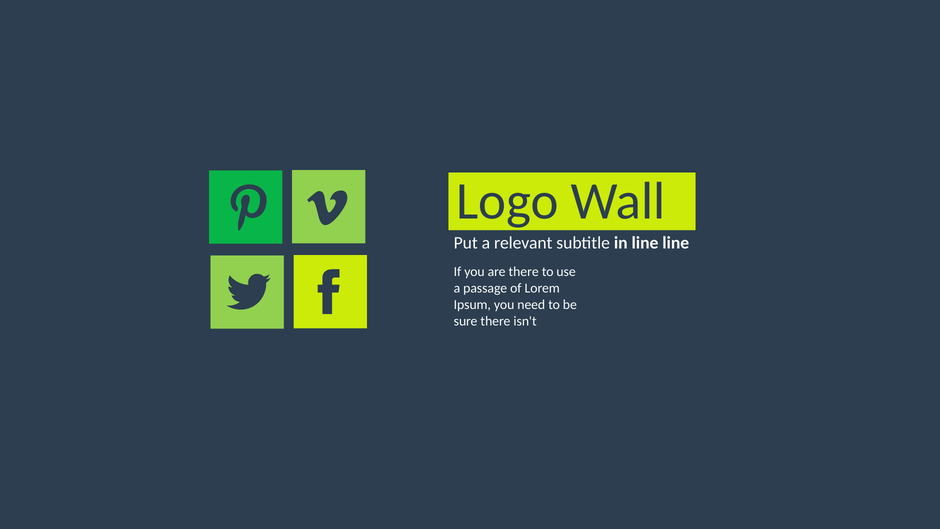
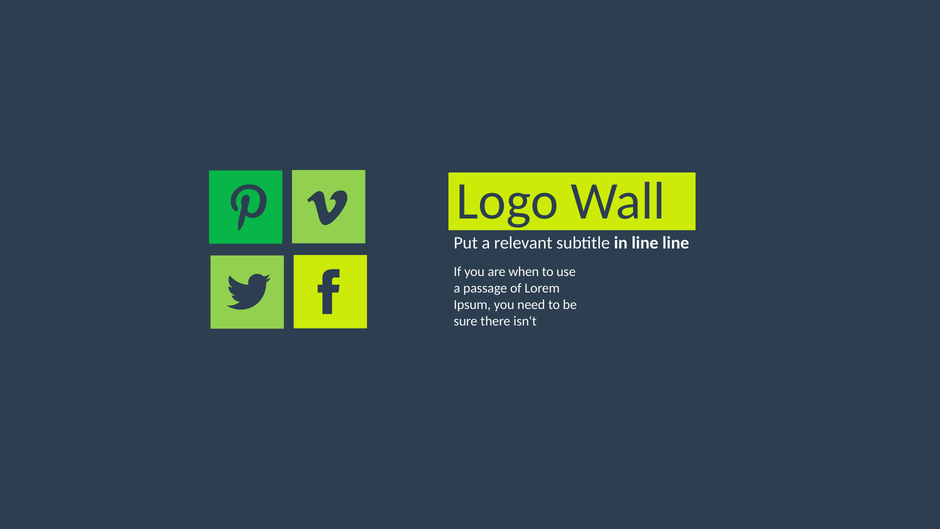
are there: there -> when (524, 272)
